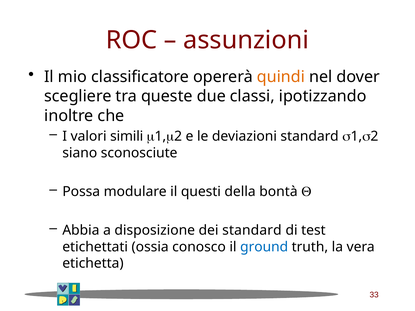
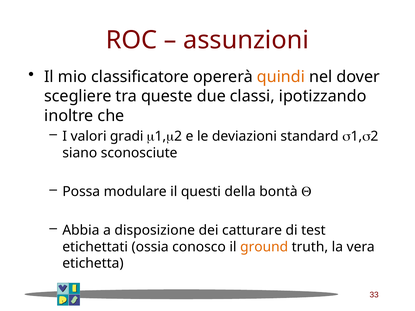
simili: simili -> gradi (127, 136)
dei standard: standard -> catturare (252, 230)
ground colour: blue -> orange (264, 247)
